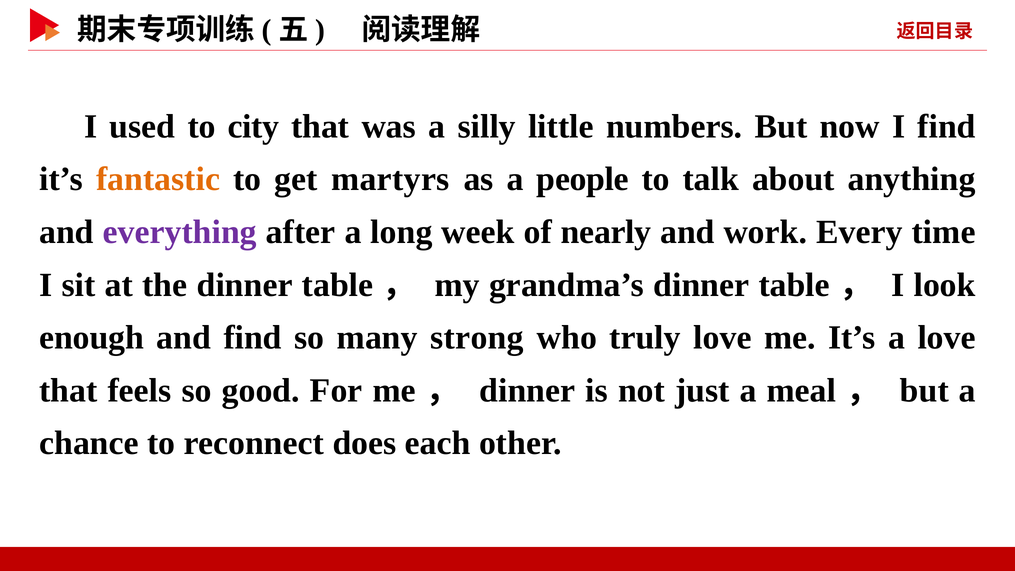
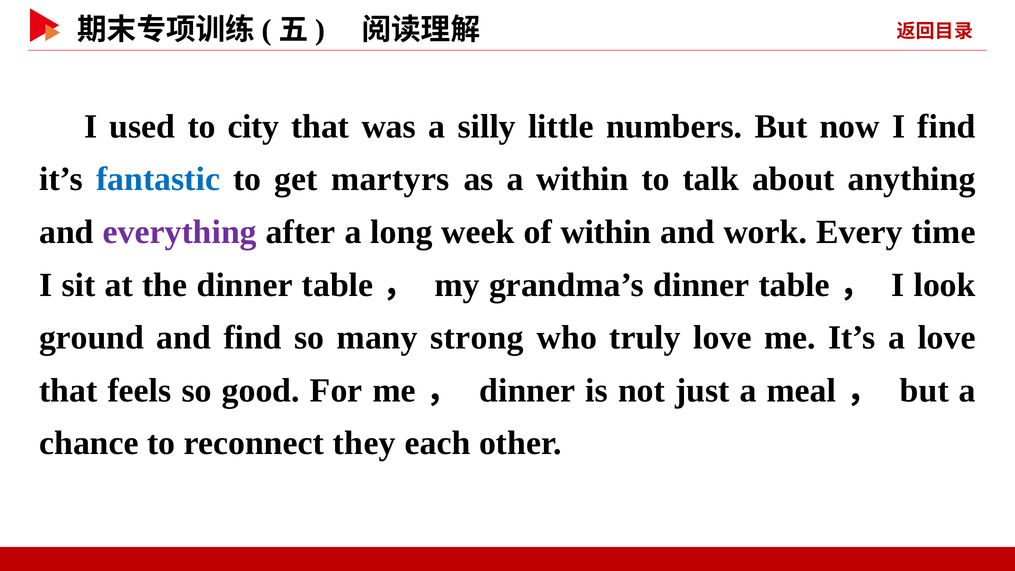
fantastic colour: orange -> blue (158, 179)
a people: people -> within (583, 179)
of nearly: nearly -> within (606, 232)
enough: enough -> ground (92, 338)
does: does -> they (364, 443)
